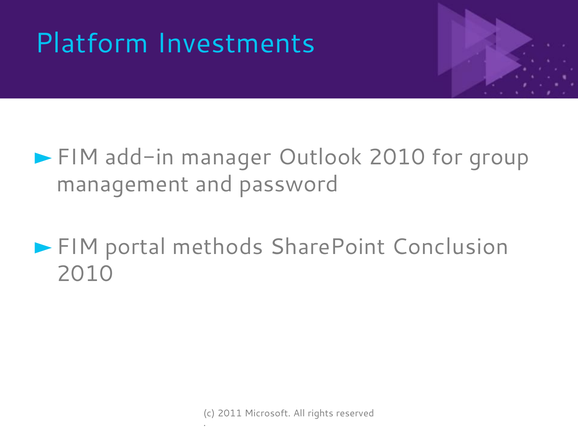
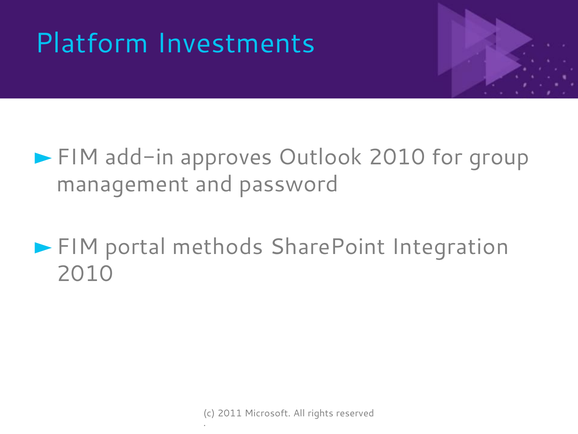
manager: manager -> approves (226, 157)
Conclusion: Conclusion -> Integration (450, 247)
